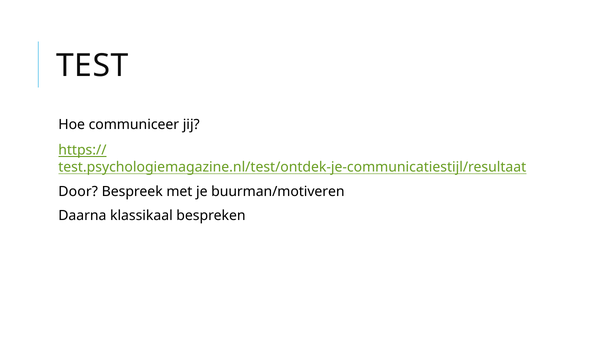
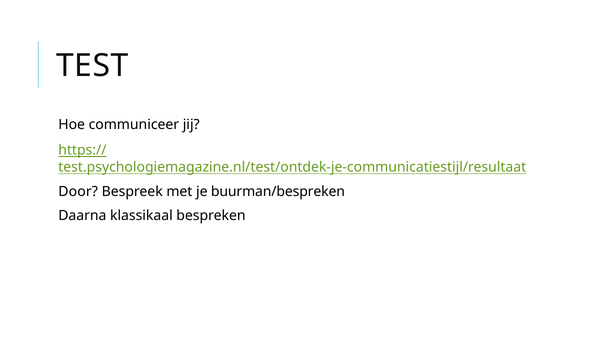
buurman/motiveren: buurman/motiveren -> buurman/bespreken (278, 192)
